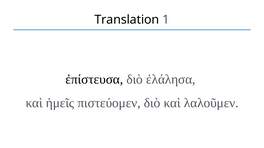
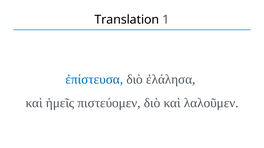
ἐπίστευσα colour: black -> blue (94, 80)
